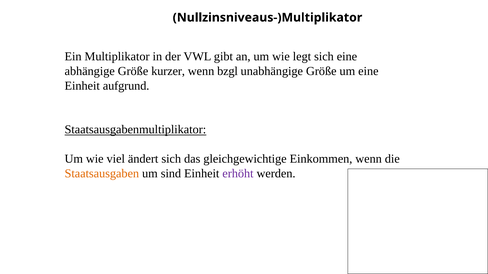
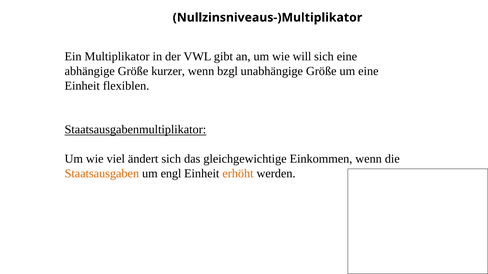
legt: legt -> will (302, 57)
aufgrund: aufgrund -> flexiblen (126, 86)
sind: sind -> engl (171, 174)
erhöht colour: purple -> orange (238, 174)
